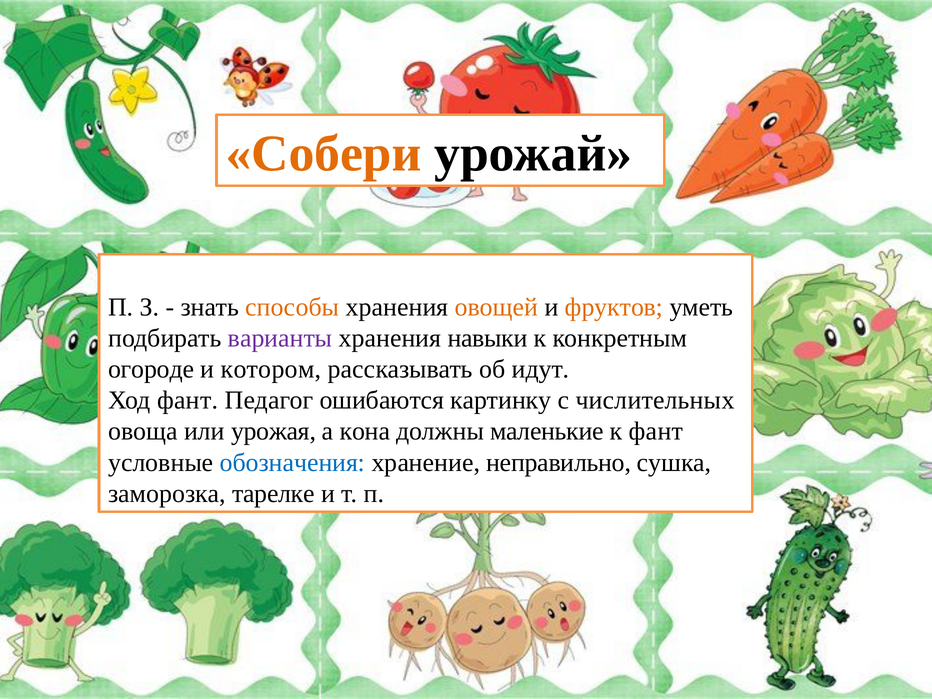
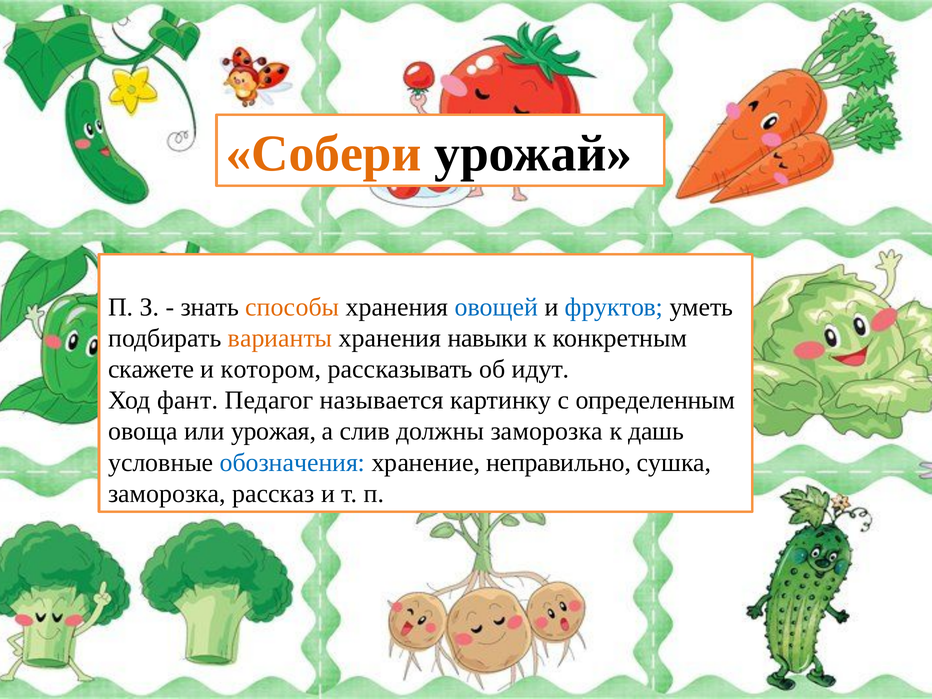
овощей colour: orange -> blue (496, 307)
фруктов colour: orange -> blue (614, 307)
варианты colour: purple -> orange (280, 338)
огороде: огороде -> скажете (151, 369)
ошибаются: ошибаются -> называется (382, 400)
числительных: числительных -> определенным (655, 400)
кона: кона -> слив (365, 431)
должны маленькие: маленькие -> заморозка (547, 431)
к фант: фант -> дашь (656, 431)
тарелке: тарелке -> рассказ (273, 494)
